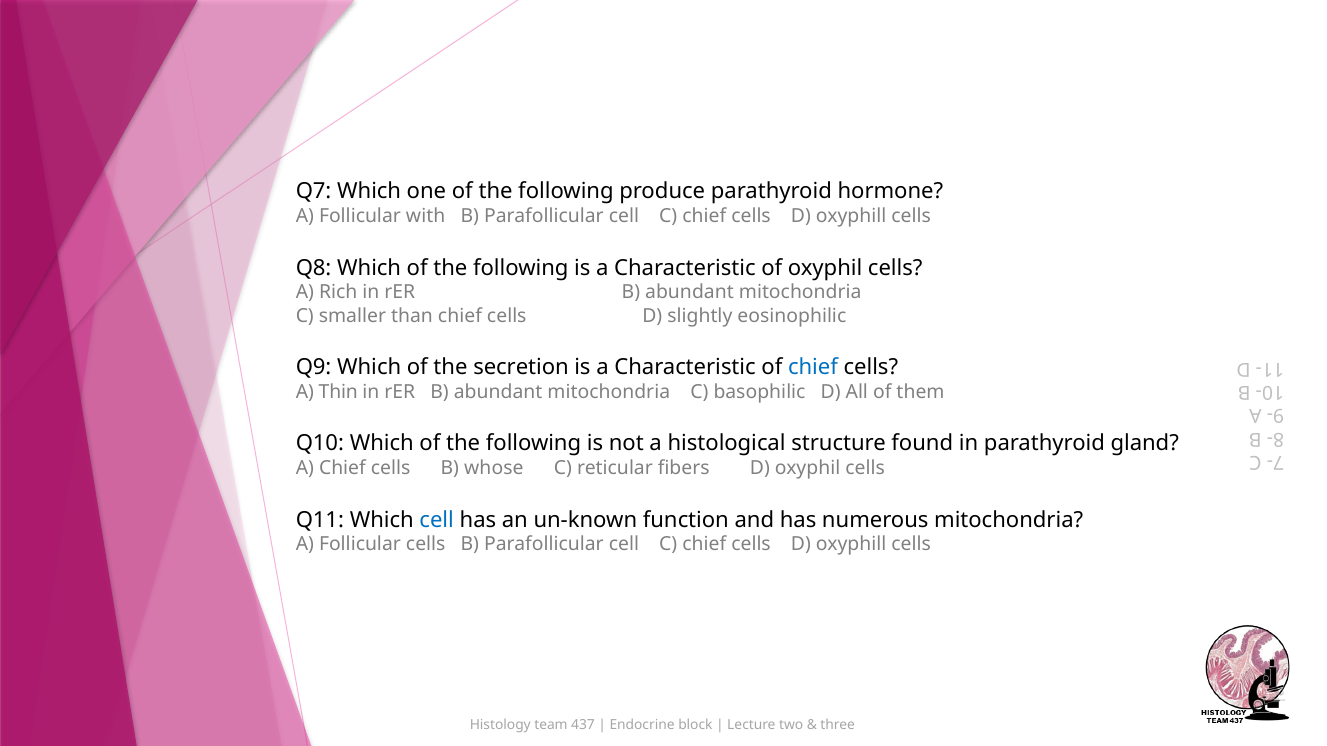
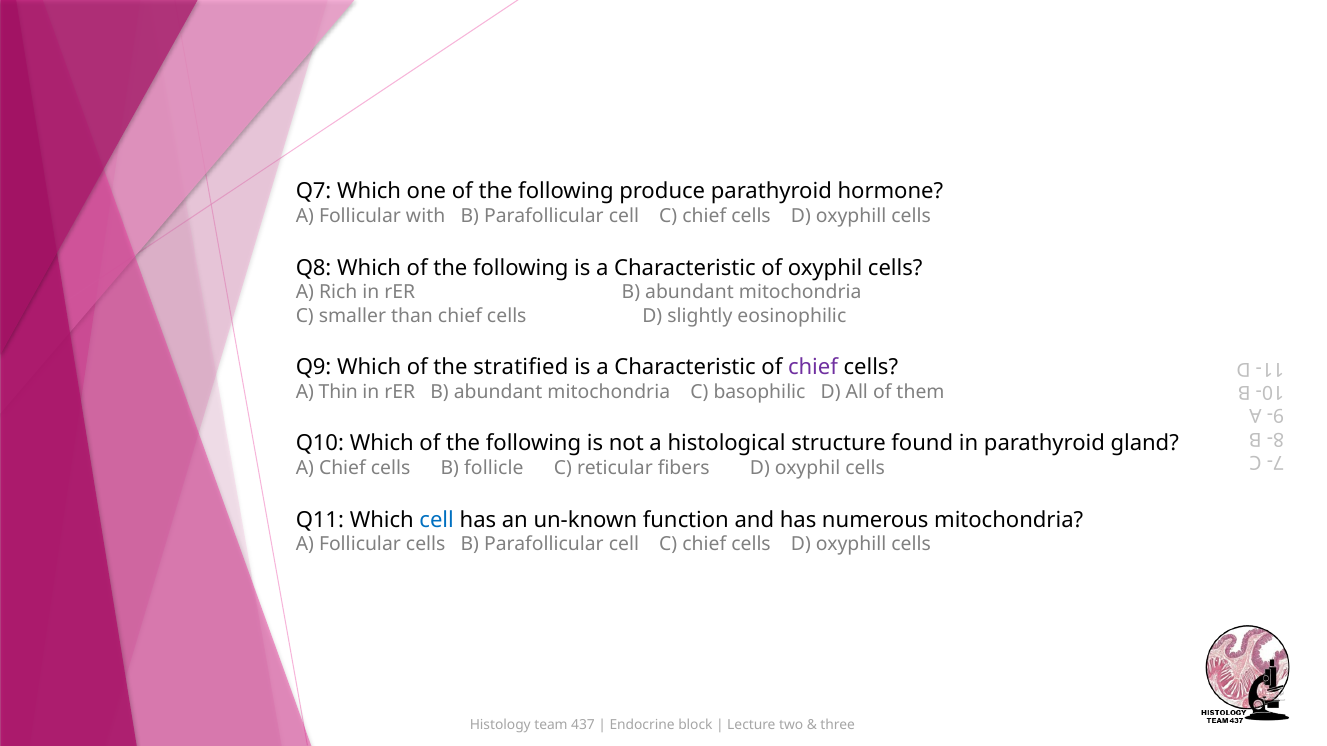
secretion: secretion -> stratified (521, 367)
chief colour: blue -> purple (813, 367)
whose: whose -> follicle (494, 468)
